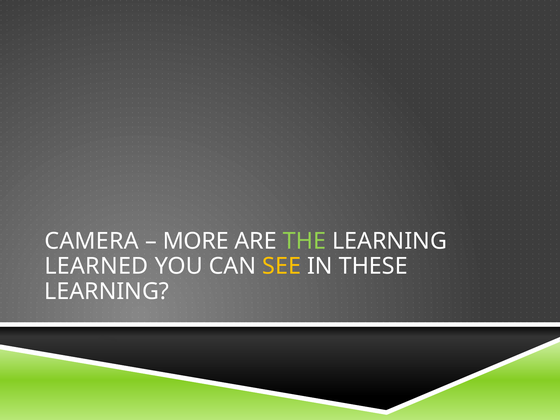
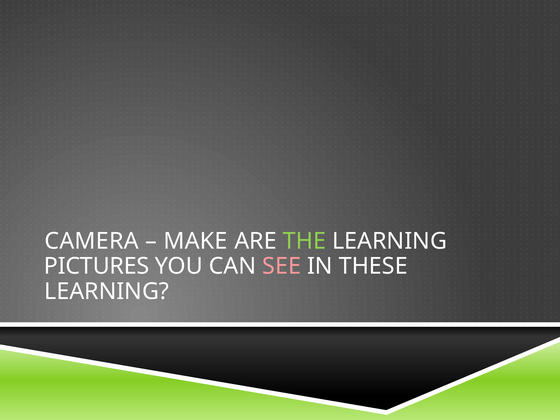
MORE: MORE -> MAKE (196, 241)
LEARNED: LEARNED -> PICTURES (97, 266)
SEE colour: yellow -> pink (282, 266)
